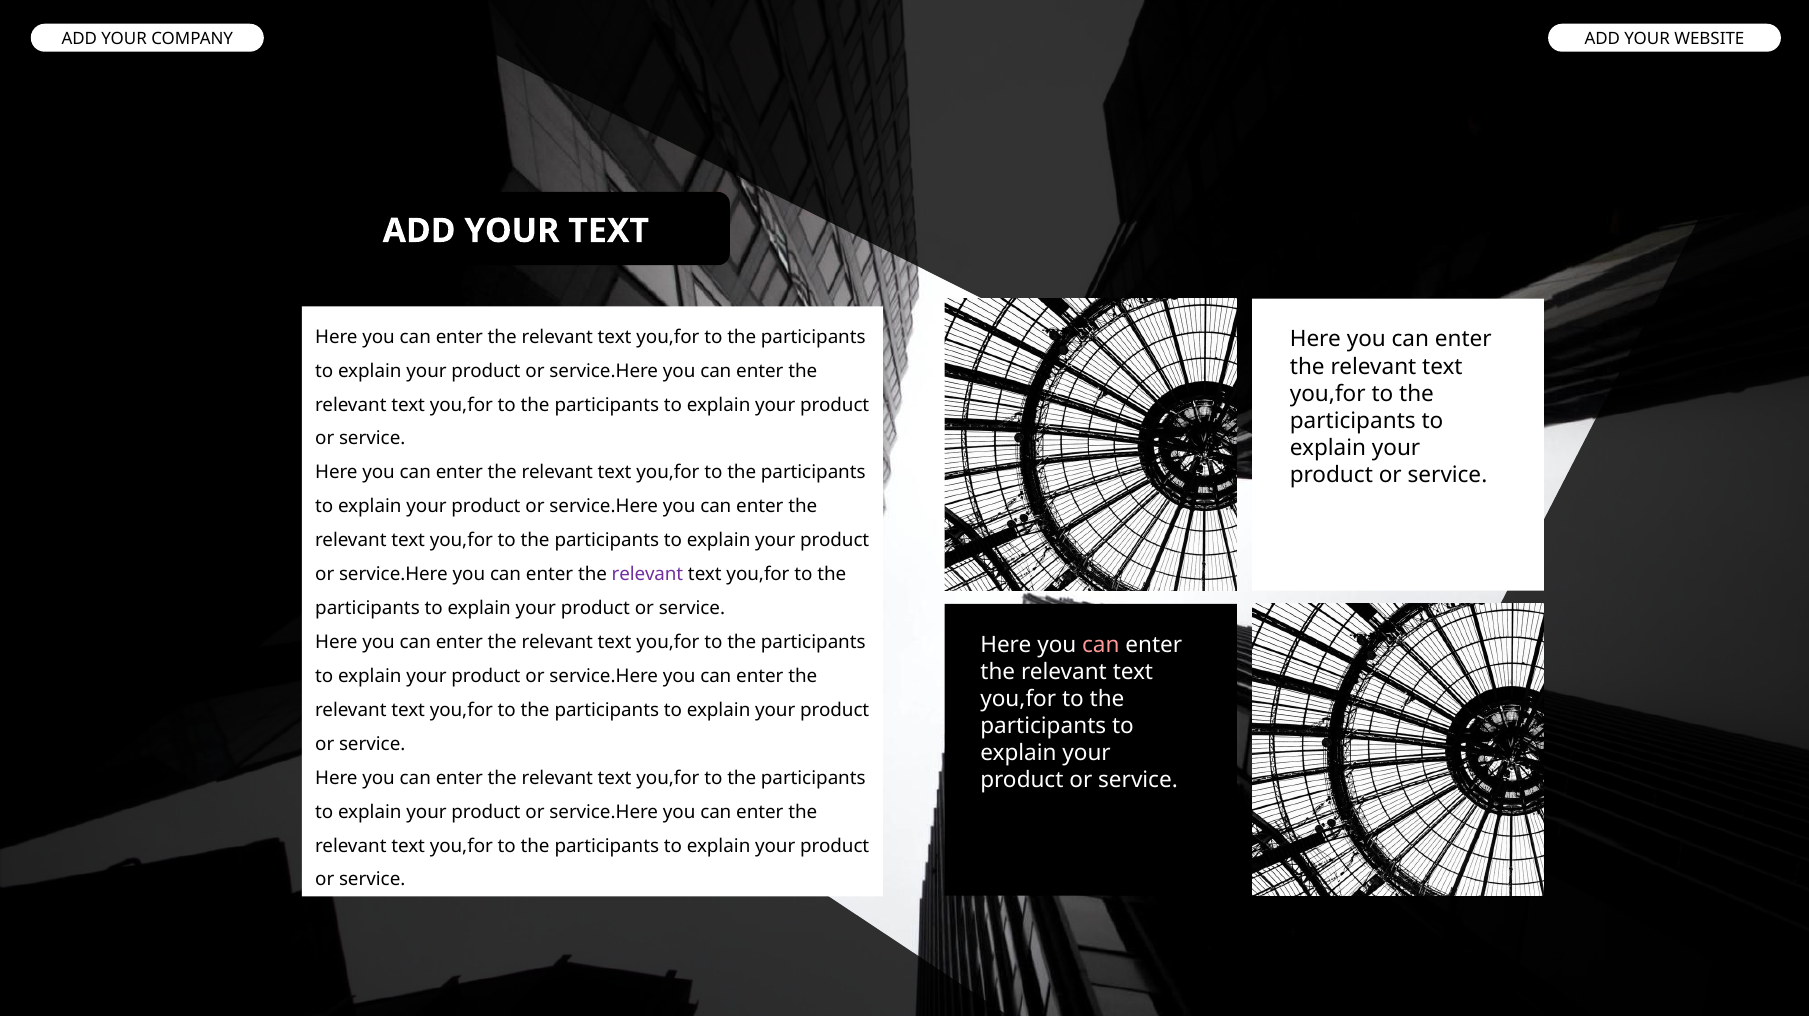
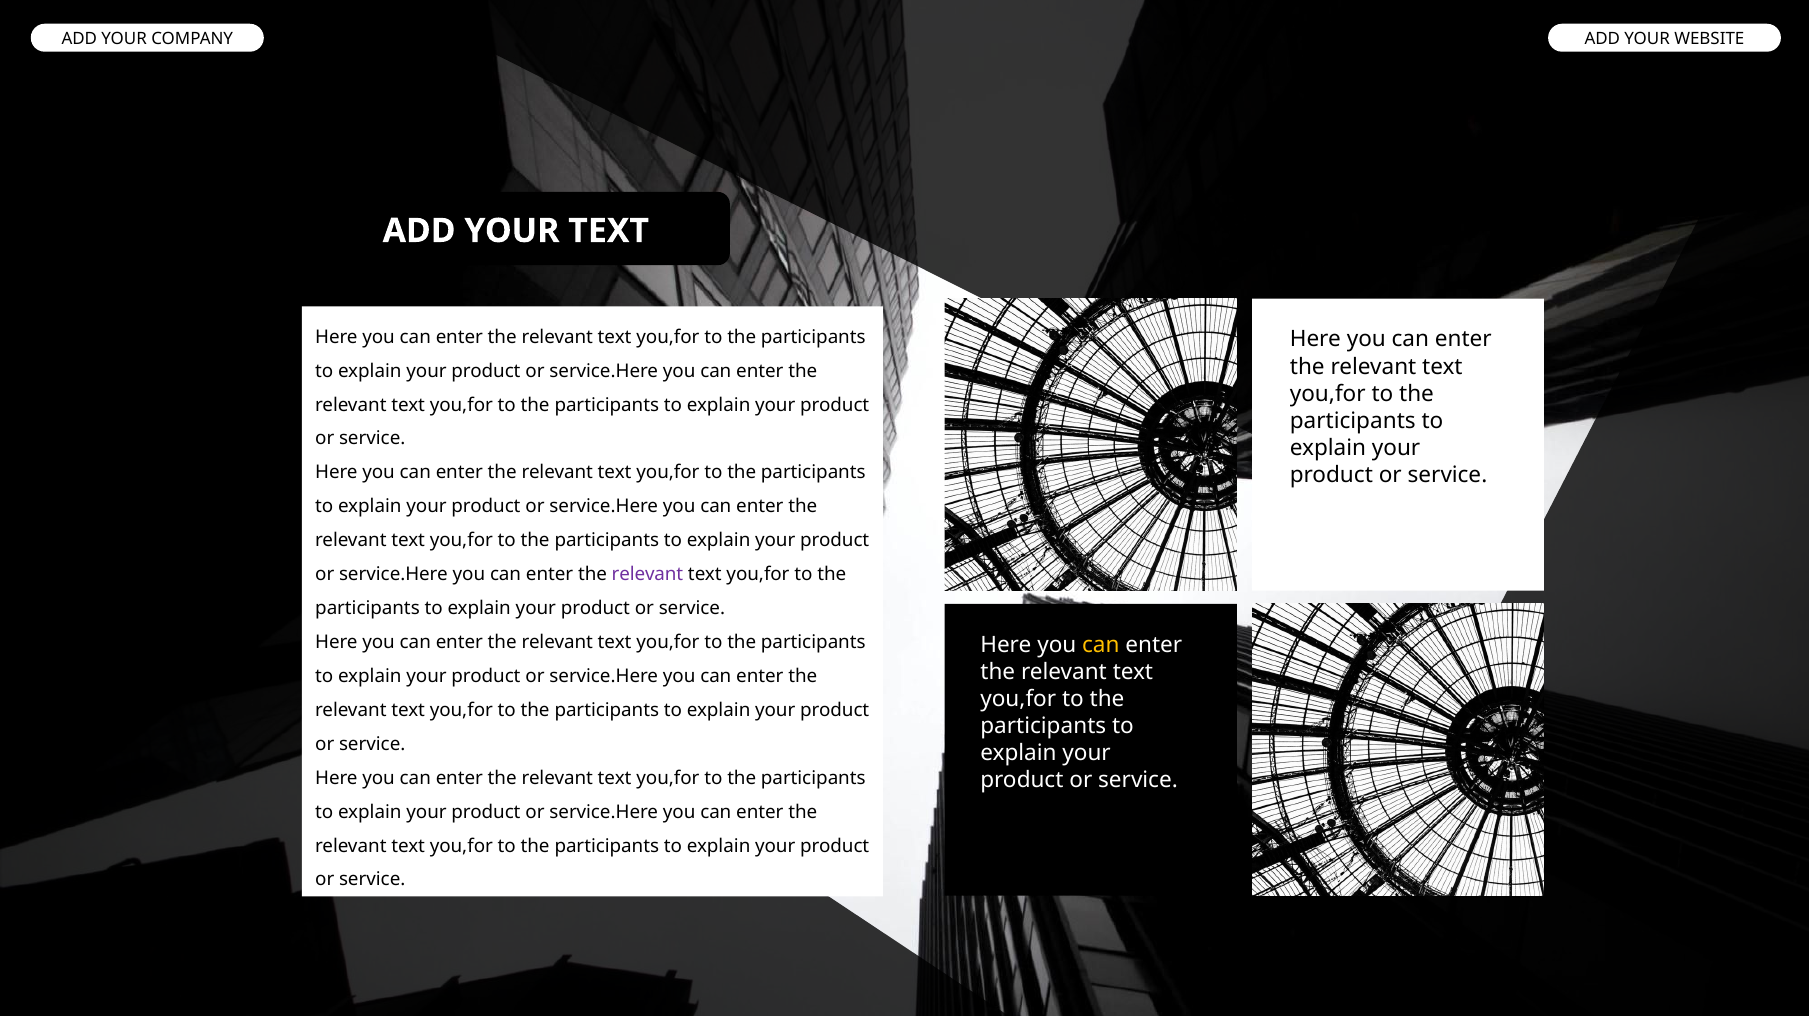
can colour: pink -> yellow (1101, 645)
